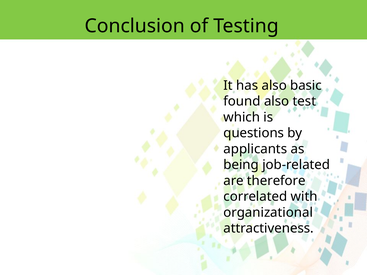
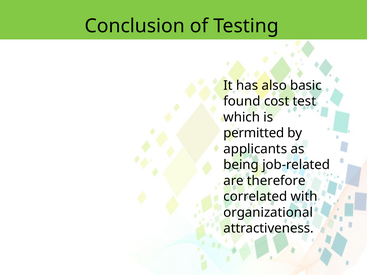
found also: also -> cost (277, 101)
questions: questions -> permitted (254, 133)
